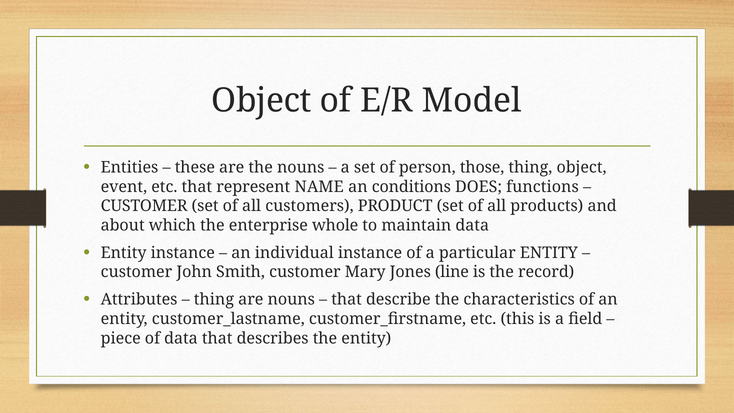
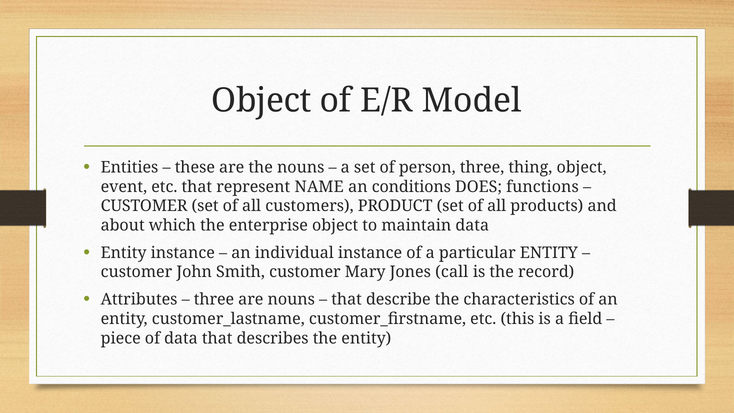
person those: those -> three (482, 167)
enterprise whole: whole -> object (335, 225)
line: line -> call (452, 272)
thing: thing -> three (214, 300)
